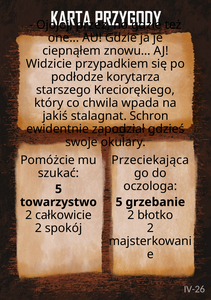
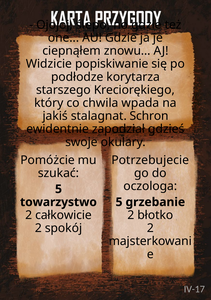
przez: przez -> ślepo (93, 25)
przypadkiem: przypadkiem -> popiskiwanie (112, 64)
Przeciekająca: Przeciekająca -> Potrzebujecie (150, 160)
IV-26: IV-26 -> IV-17 (194, 289)
